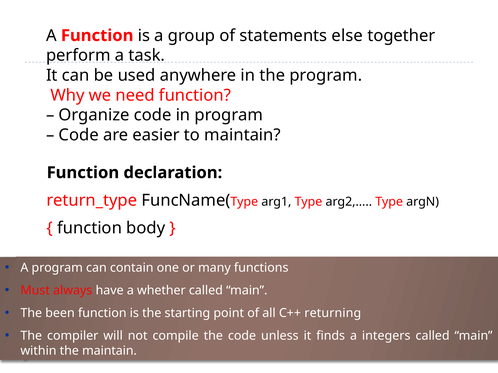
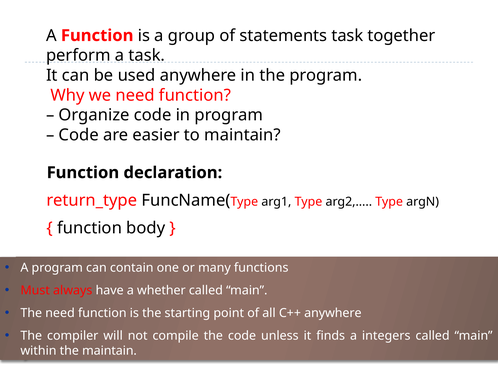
statements else: else -> task (347, 36)
The been: been -> need (60, 314)
C++ returning: returning -> anywhere (333, 314)
